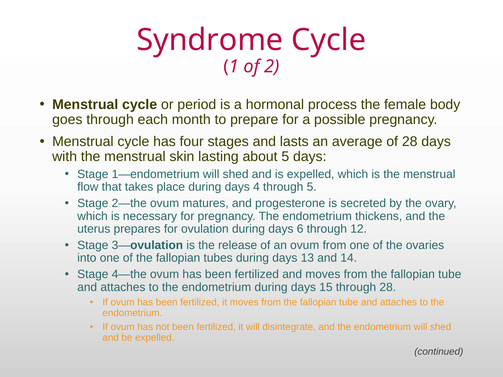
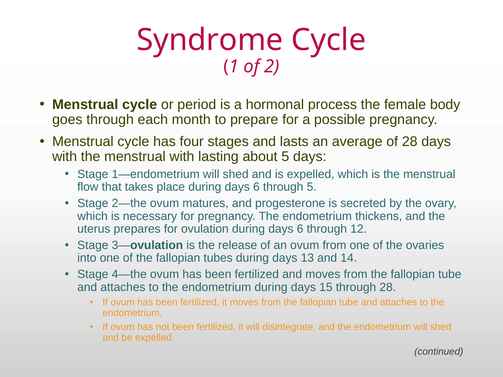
menstrual skin: skin -> with (182, 157)
place during days 4: 4 -> 6 (256, 187)
